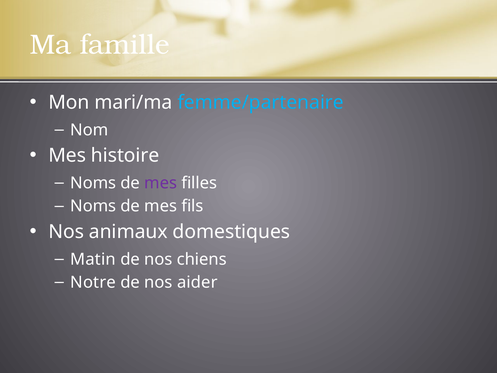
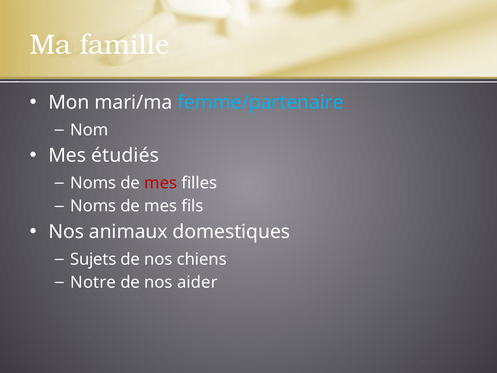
histoire: histoire -> étudiés (125, 155)
mes colour: purple -> red (161, 183)
Matin: Matin -> Sujets (93, 259)
